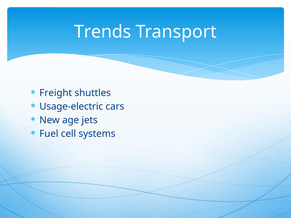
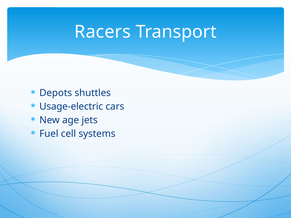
Trends: Trends -> Racers (103, 32)
Freight: Freight -> Depots (56, 93)
